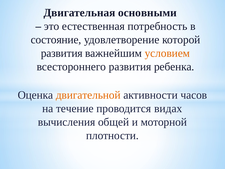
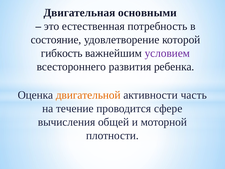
развития: развития -> гибкость (62, 53)
условием colour: orange -> purple (167, 53)
часов: часов -> часть (194, 95)
видах: видах -> сфере (168, 108)
